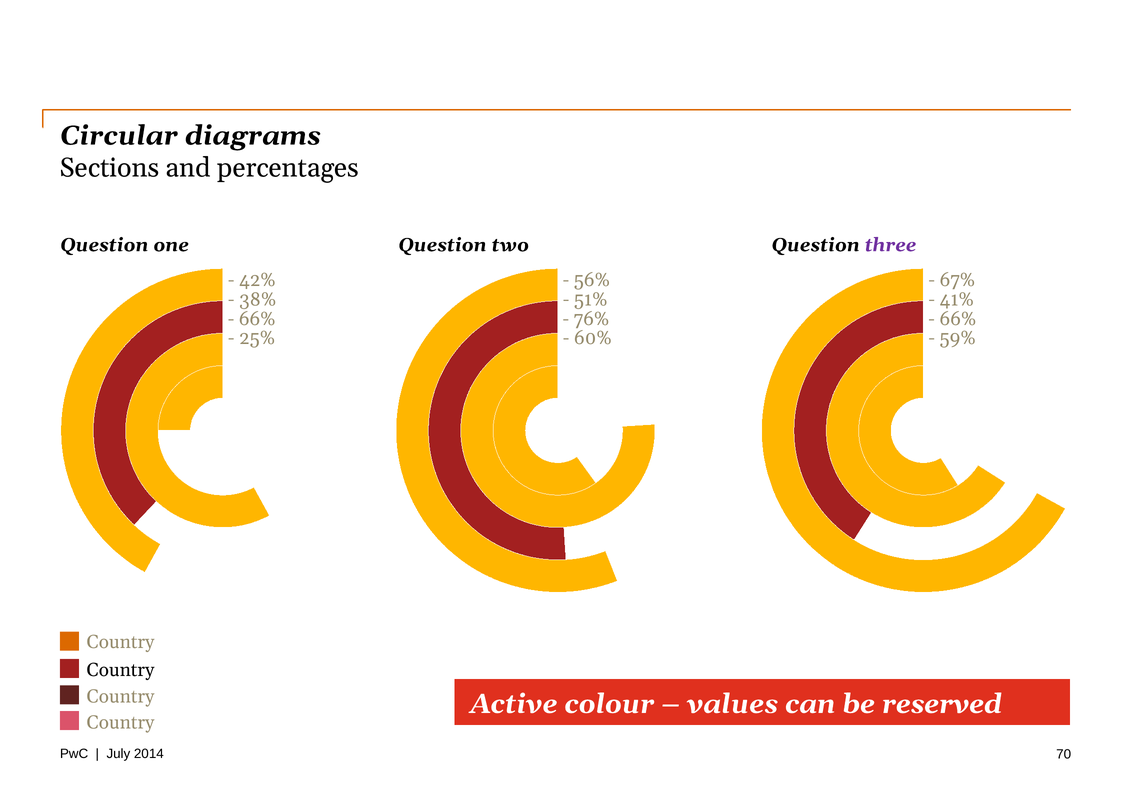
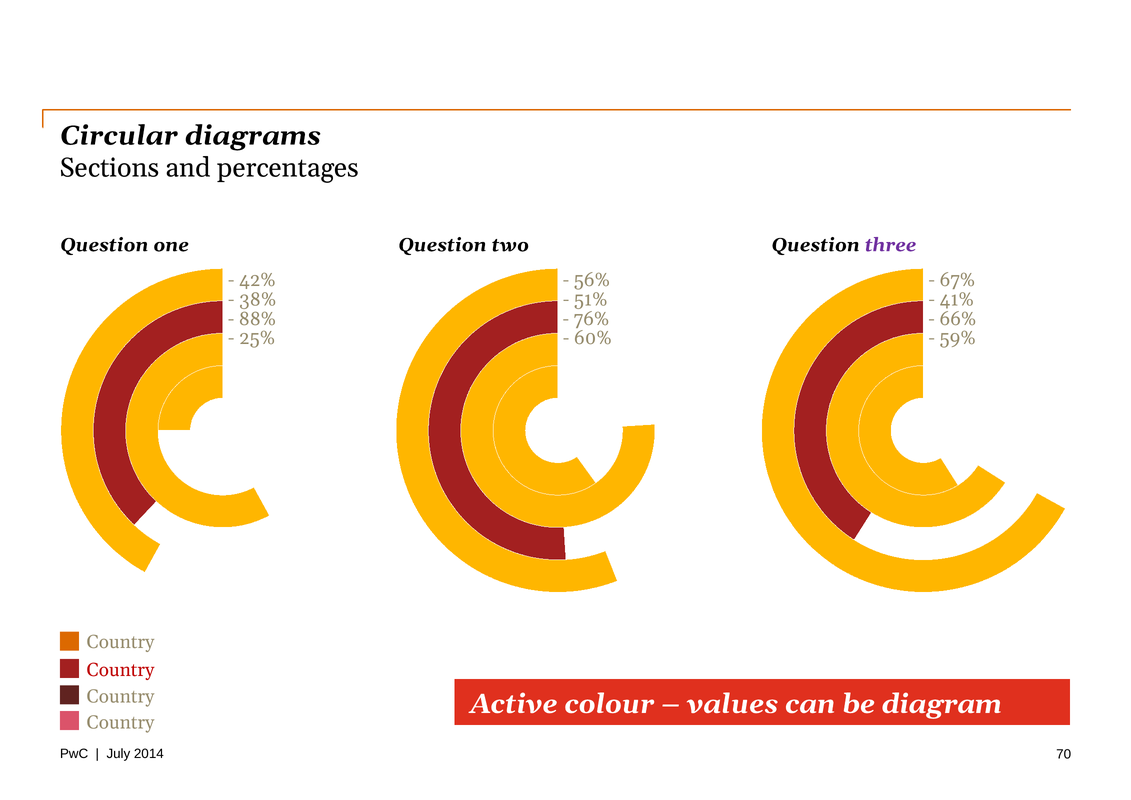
66%: 66% -> 88% (257, 319)
Country colour: black -> red (121, 670)
reserved: reserved -> diagram (942, 704)
